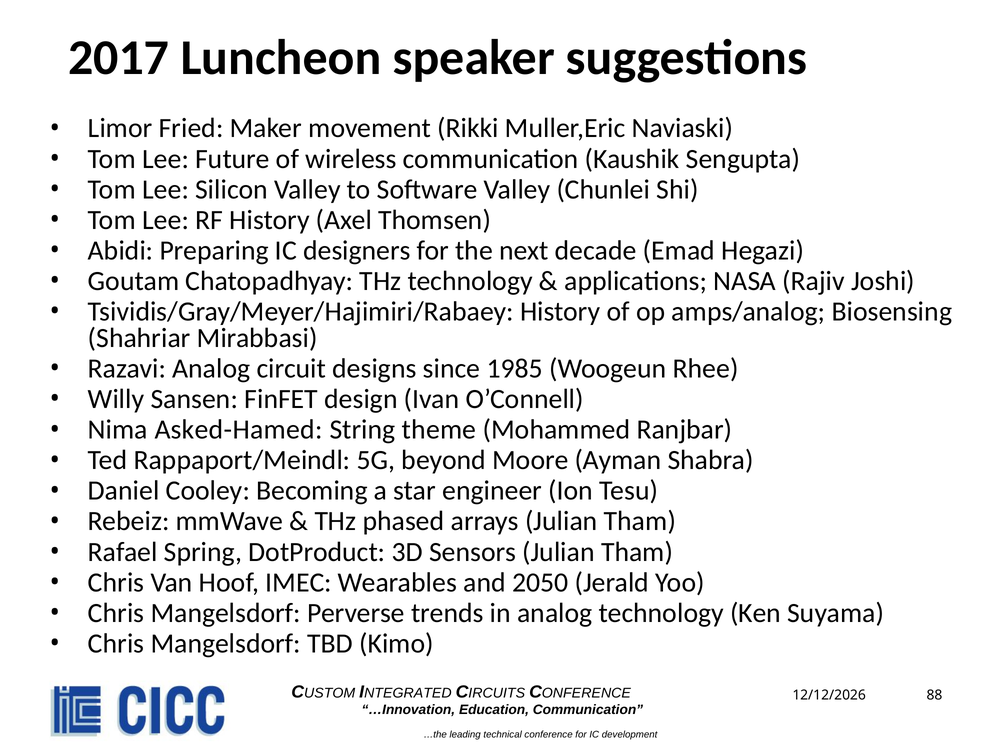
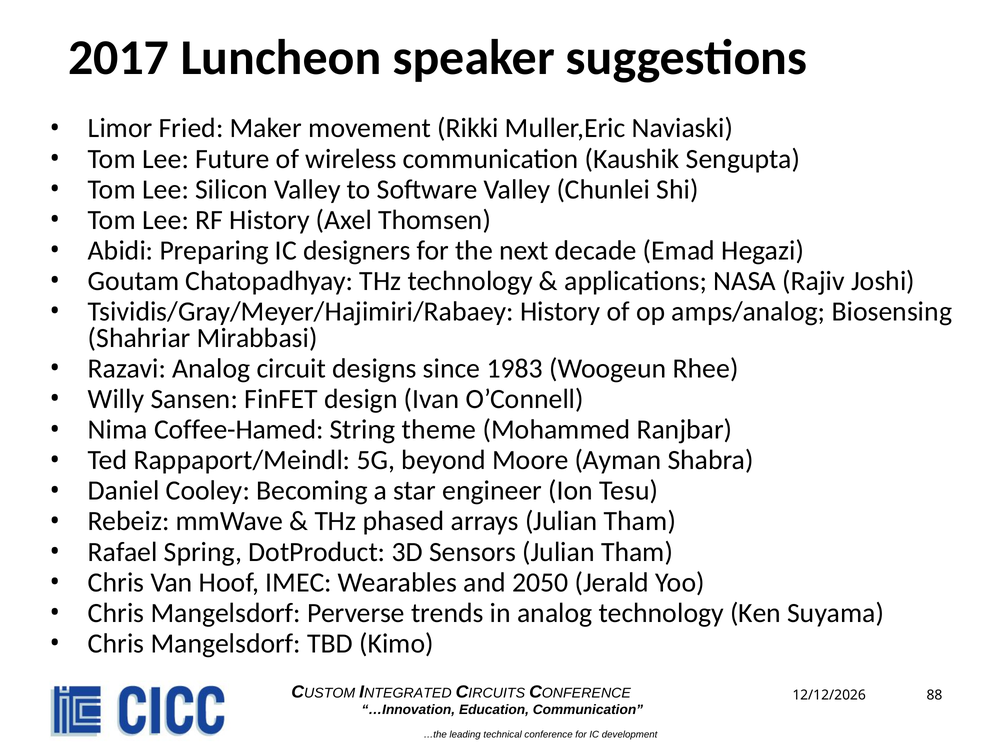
1985: 1985 -> 1983 (515, 368)
Asked-Hamed: Asked-Hamed -> Coffee-Hamed (239, 429)
